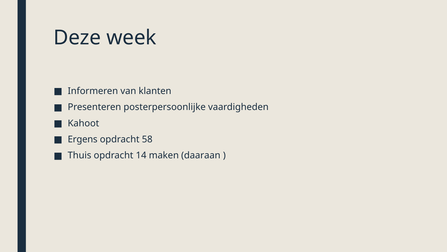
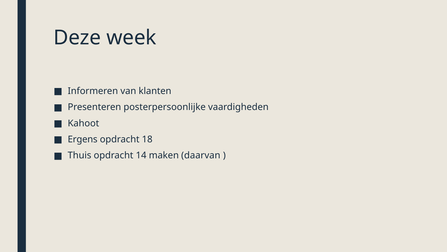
58: 58 -> 18 (147, 139)
daaraan: daaraan -> daarvan (201, 155)
